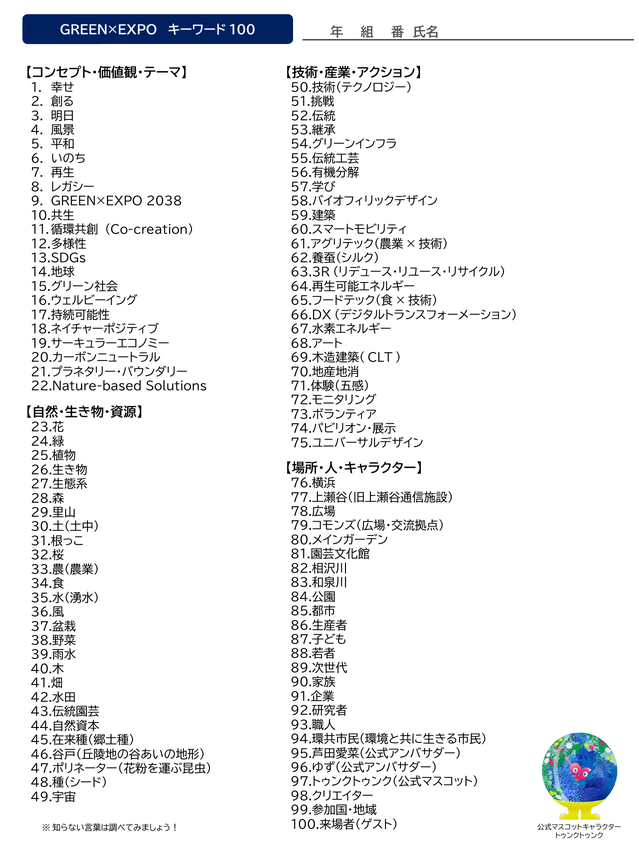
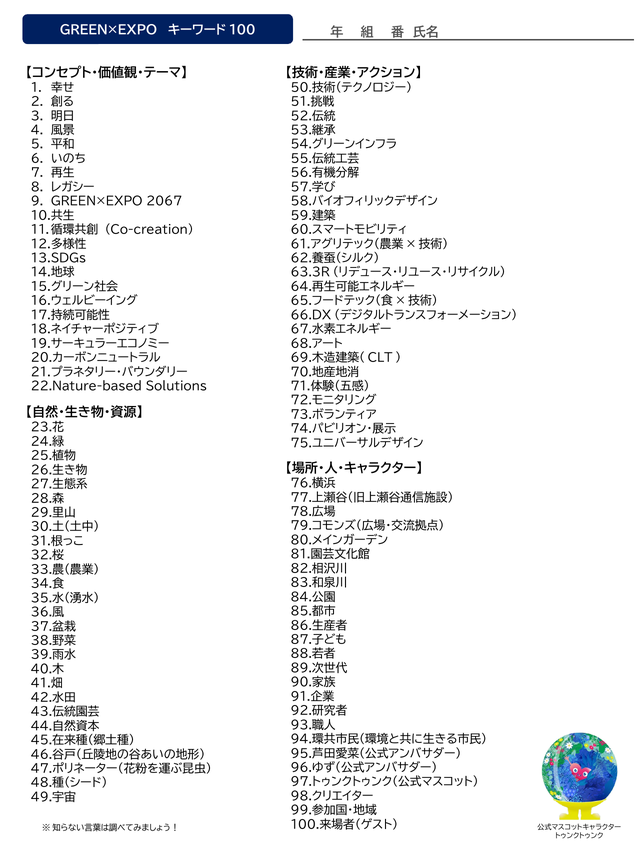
2038: 2038 -> 2067 (164, 201)
